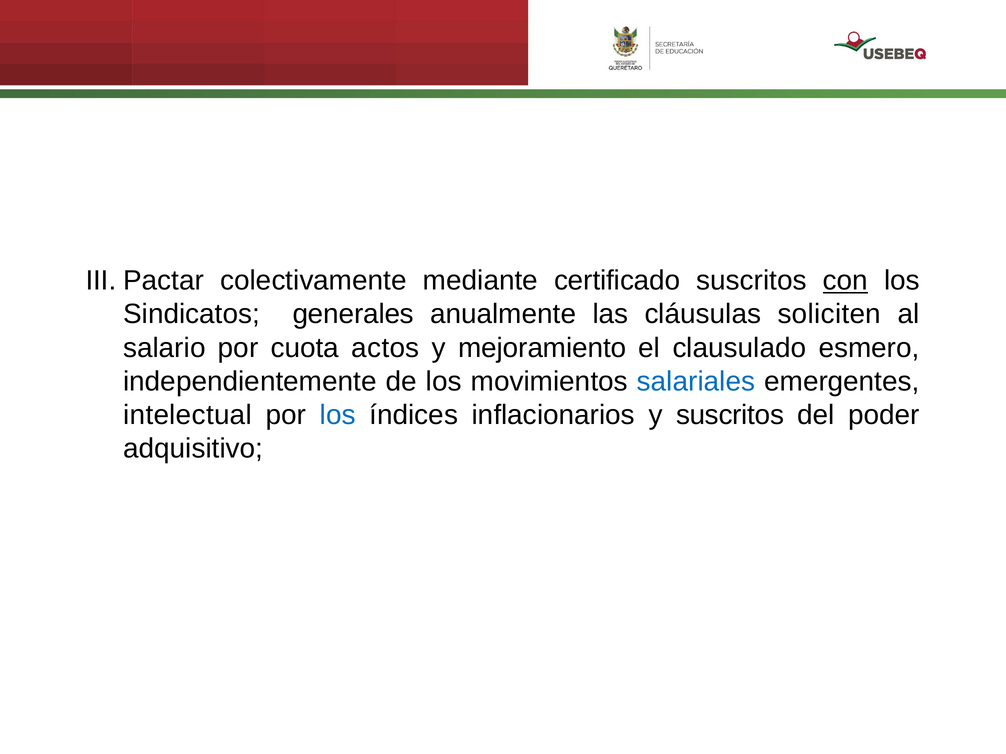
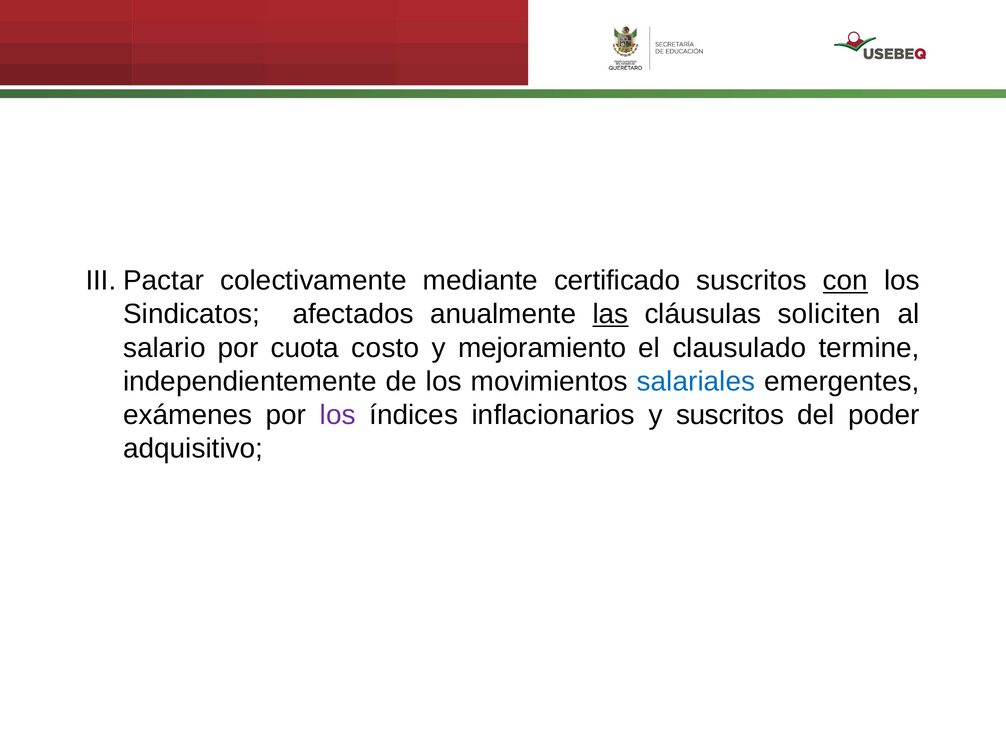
generales: generales -> afectados (353, 314)
las underline: none -> present (610, 314)
actos: actos -> costo (385, 348)
esmero: esmero -> termine (869, 348)
intelectual: intelectual -> exámenes (188, 415)
los colour: blue -> purple (338, 415)
